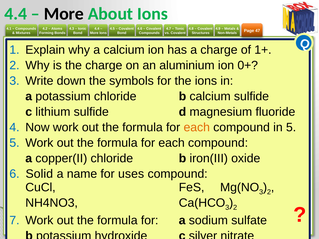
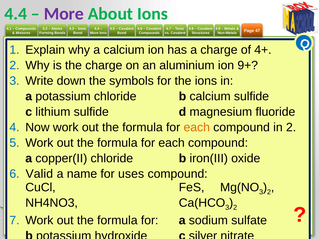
More colour: black -> purple (64, 14)
1+: 1+ -> 4+ (263, 50)
0+: 0+ -> 9+ (248, 65)
in 5: 5 -> 2 (291, 127)
Solid: Solid -> Valid (39, 174)
